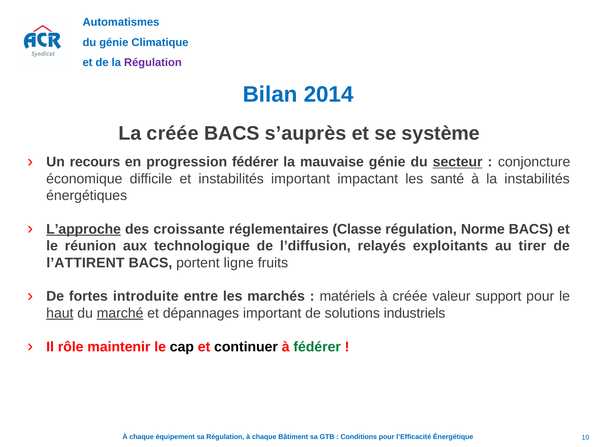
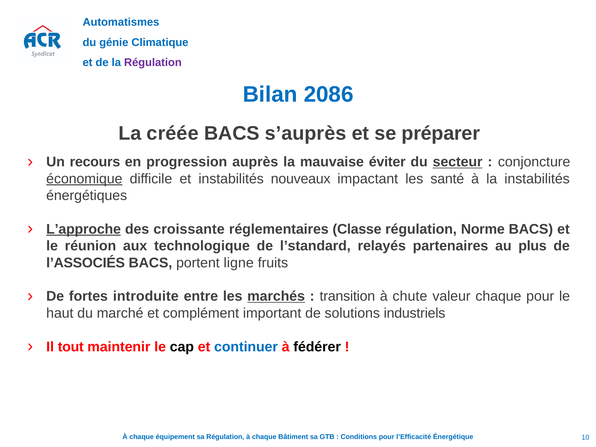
2014: 2014 -> 2086 (329, 95)
système: système -> préparer (441, 133)
progression fédérer: fédérer -> auprès (255, 162)
mauvaise génie: génie -> éviter (387, 162)
économique underline: none -> present (84, 179)
instabilités important: important -> nouveaux (301, 179)
l’diffusion: l’diffusion -> l’standard (315, 246)
exploitants: exploitants -> partenaires (451, 246)
tirer: tirer -> plus (533, 246)
l’ATTIRENT: l’ATTIRENT -> l’ASSOCIÉS (86, 263)
marchés underline: none -> present (276, 296)
matériels: matériels -> transition (347, 296)
à créée: créée -> chute (410, 296)
valeur support: support -> chaque (498, 296)
haut underline: present -> none (60, 313)
marché underline: present -> none (120, 313)
dépannages: dépannages -> complément (201, 313)
rôle: rôle -> tout (71, 347)
continuer colour: black -> blue (246, 347)
fédérer colour: green -> black (317, 347)
